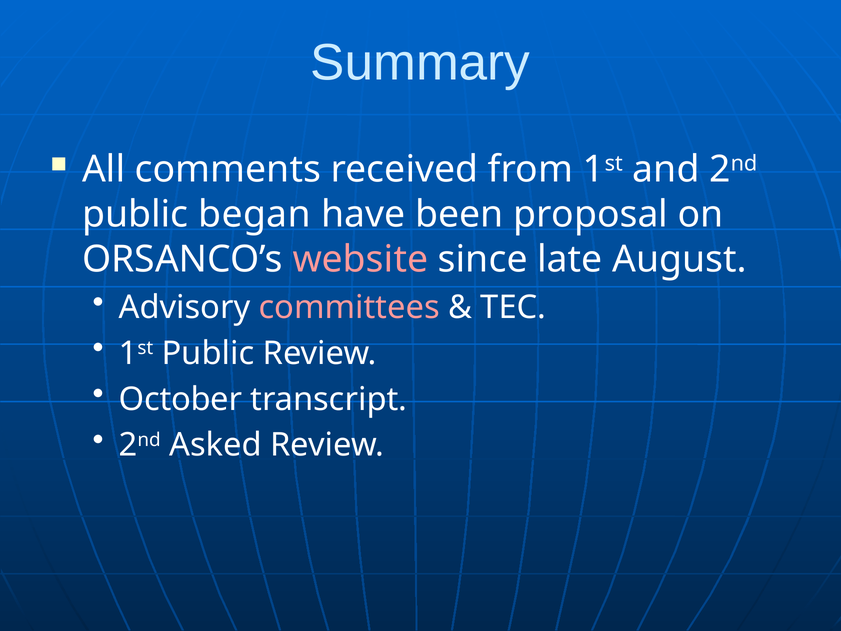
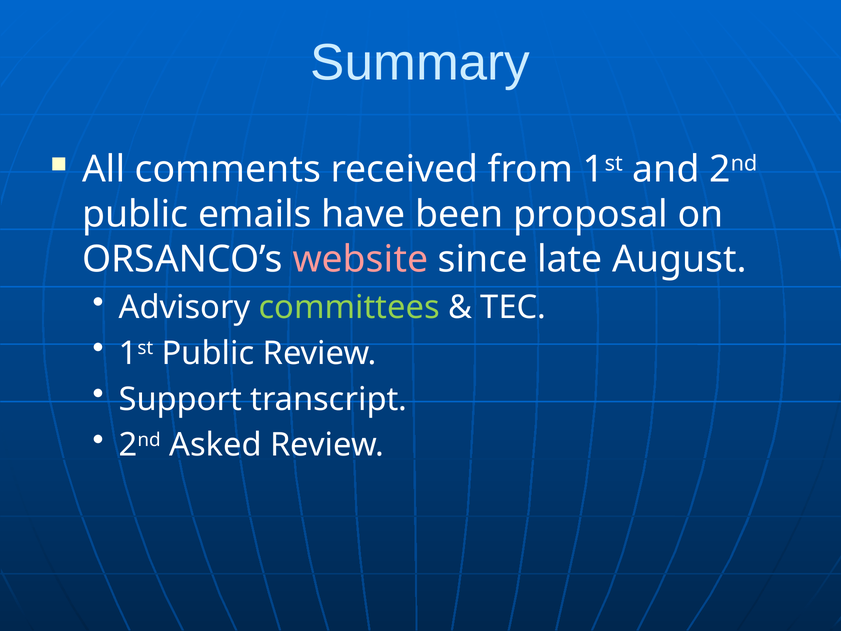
began: began -> emails (255, 214)
committees colour: pink -> light green (349, 307)
October: October -> Support (180, 399)
